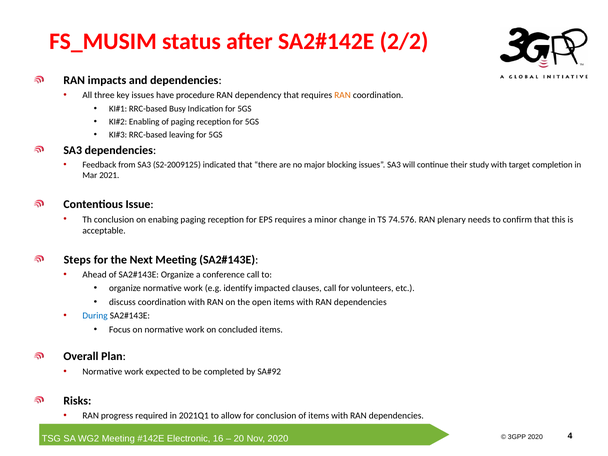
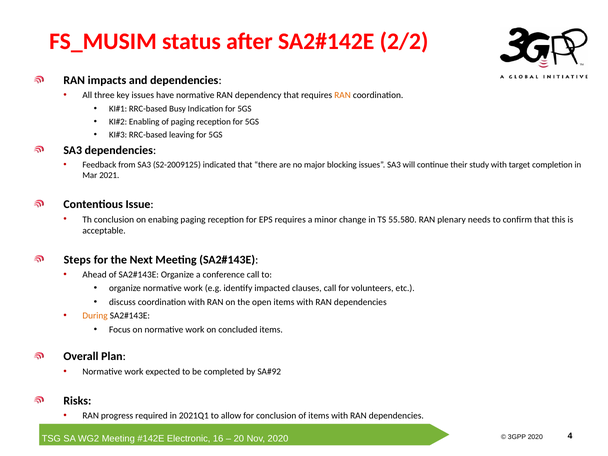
have procedure: procedure -> normative (195, 95)
74.576: 74.576 -> 55.580 (402, 219)
During colour: blue -> orange (95, 316)
